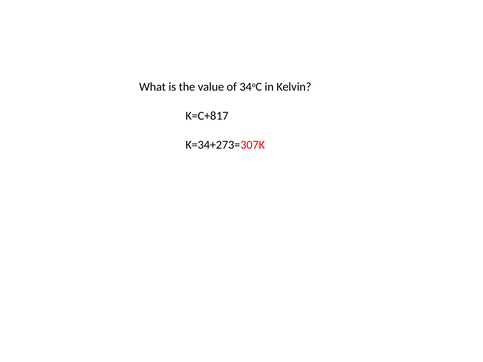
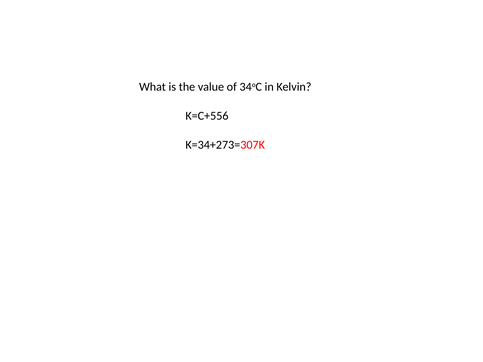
K=C+817: K=C+817 -> K=C+556 (207, 116)
